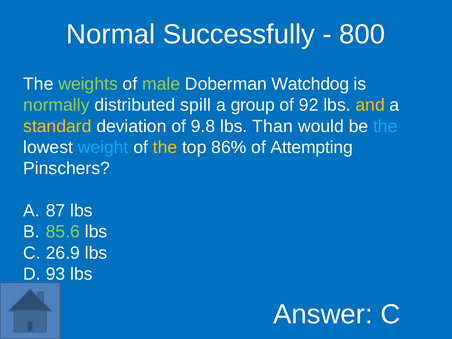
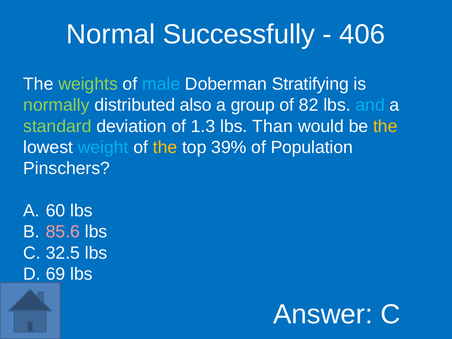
800: 800 -> 406 (362, 34)
male colour: light green -> light blue (161, 84)
Watchdog: Watchdog -> Stratifying (310, 84)
spill: spill -> also (196, 105)
92: 92 -> 82 (309, 105)
and colour: yellow -> light blue (370, 105)
standard colour: yellow -> light green (57, 126)
9.8: 9.8 -> 1.3 (203, 126)
the colour: light blue -> yellow (385, 126)
86%: 86% -> 39% (229, 147)
Attempting: Attempting -> Population (312, 147)
87: 87 -> 60 (56, 211)
85.6 colour: light green -> pink (63, 232)
26.9: 26.9 -> 32.5 (63, 253)
93: 93 -> 69 (56, 274)
